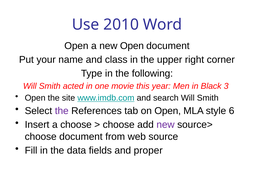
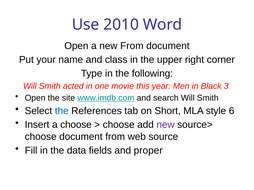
new Open: Open -> From (132, 46)
the colour: purple -> blue (62, 111)
on Open: Open -> Short (168, 111)
